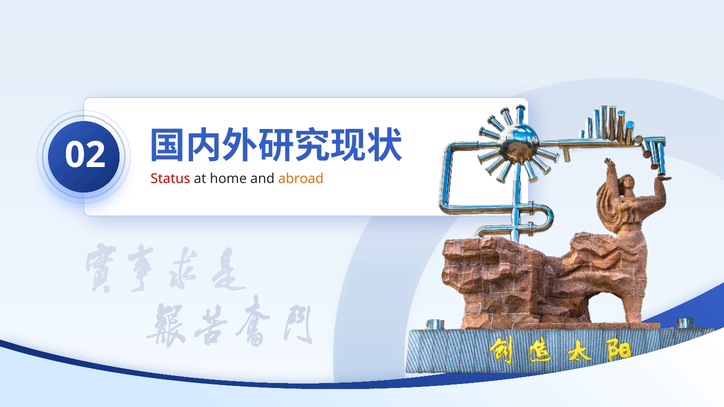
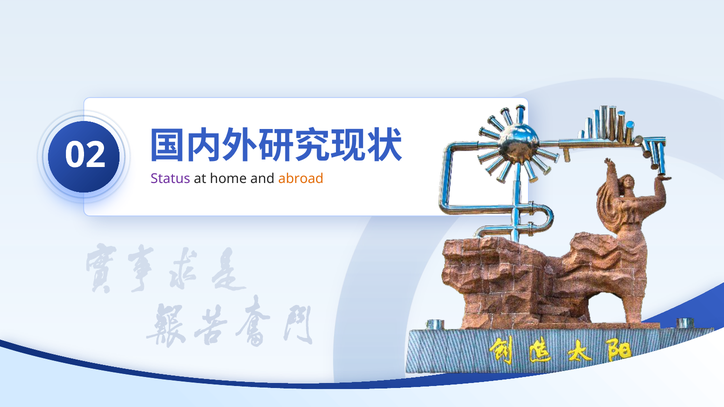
Status colour: red -> purple (170, 179)
